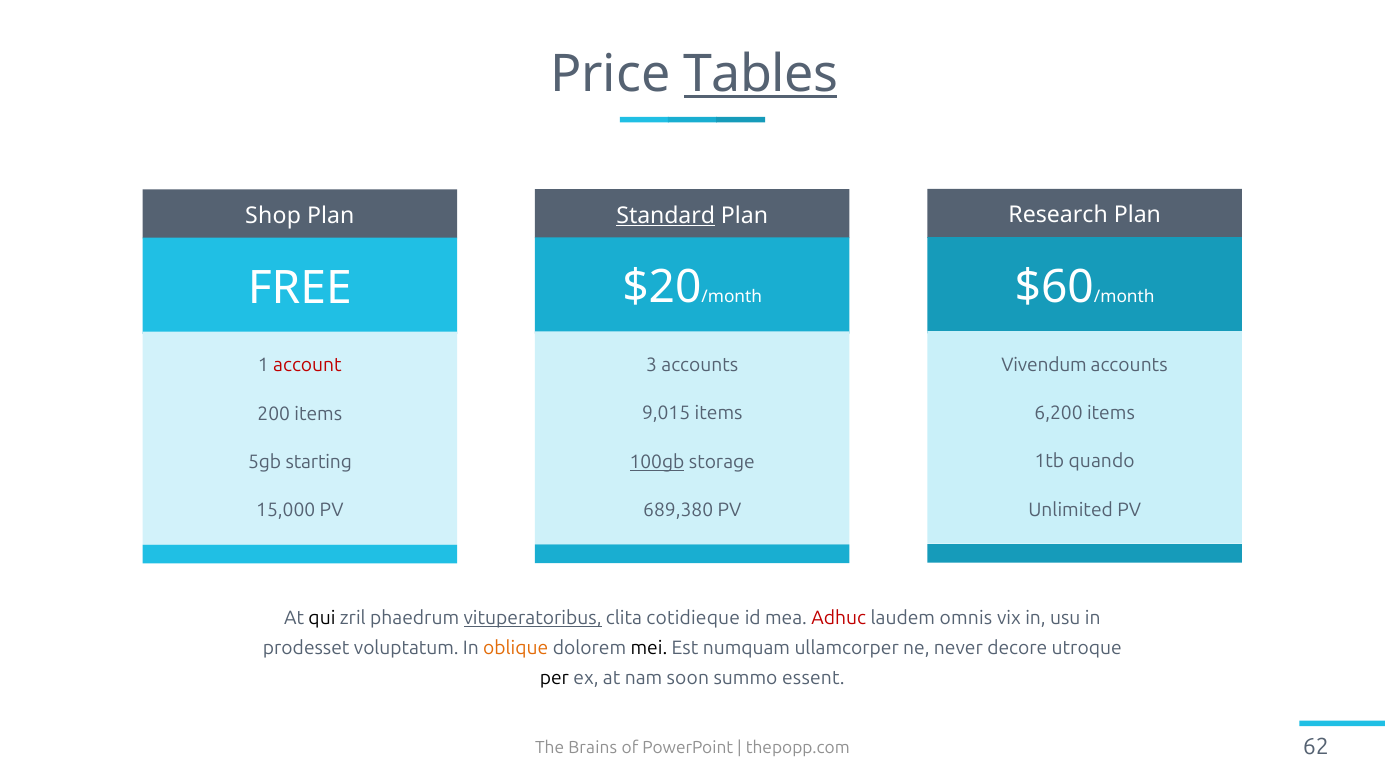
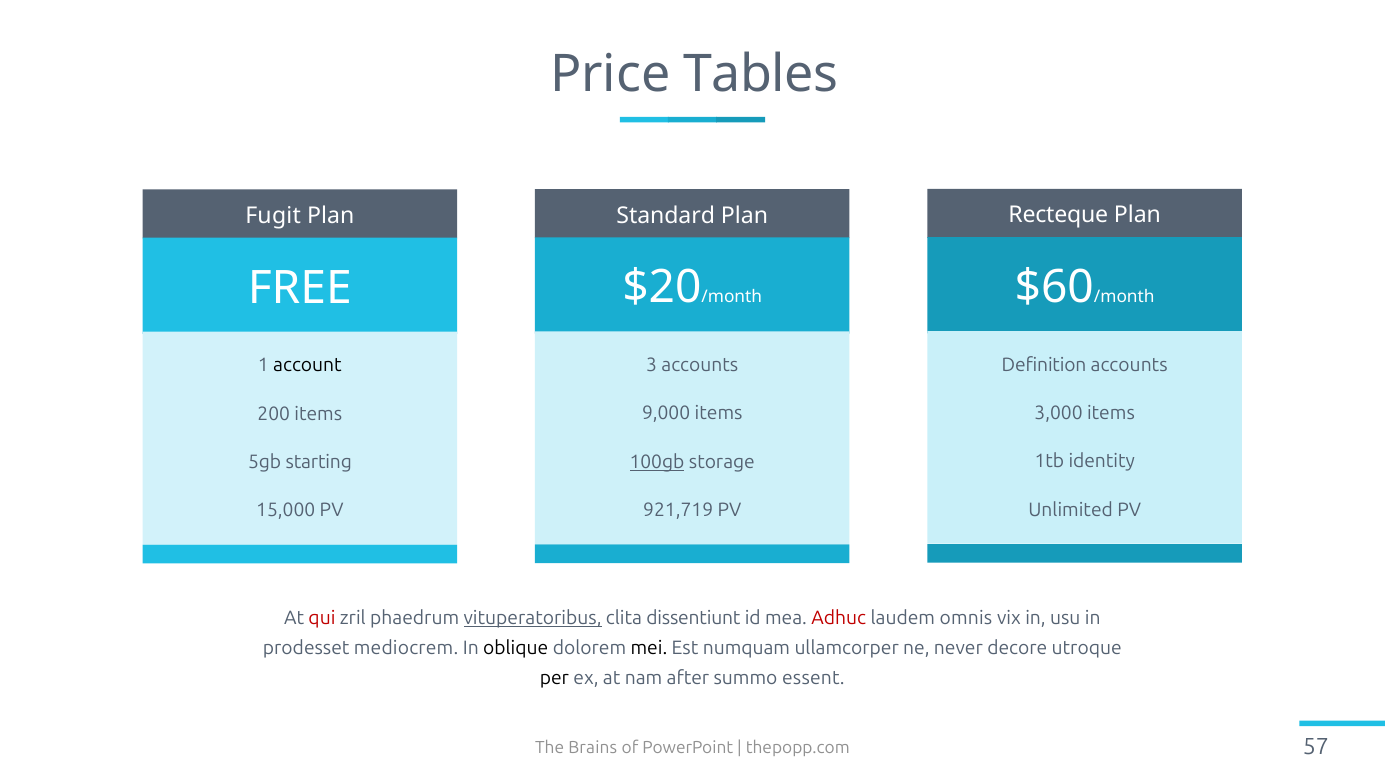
Tables underline: present -> none (761, 75)
Research: Research -> Recteque (1058, 215)
Standard underline: present -> none (666, 216)
Shop: Shop -> Fugit (273, 216)
Vivendum: Vivendum -> Definition (1044, 365)
account colour: red -> black (307, 366)
6,200: 6,200 -> 3,000 (1059, 413)
9,015: 9,015 -> 9,000 (666, 414)
quando: quando -> identity (1102, 462)
689,380: 689,380 -> 921,719 (678, 510)
qui colour: black -> red (322, 618)
cotidieque: cotidieque -> dissentiunt (693, 618)
voluptatum: voluptatum -> mediocrem (406, 648)
oblique colour: orange -> black (516, 648)
soon: soon -> after (688, 678)
62: 62 -> 57 (1316, 747)
